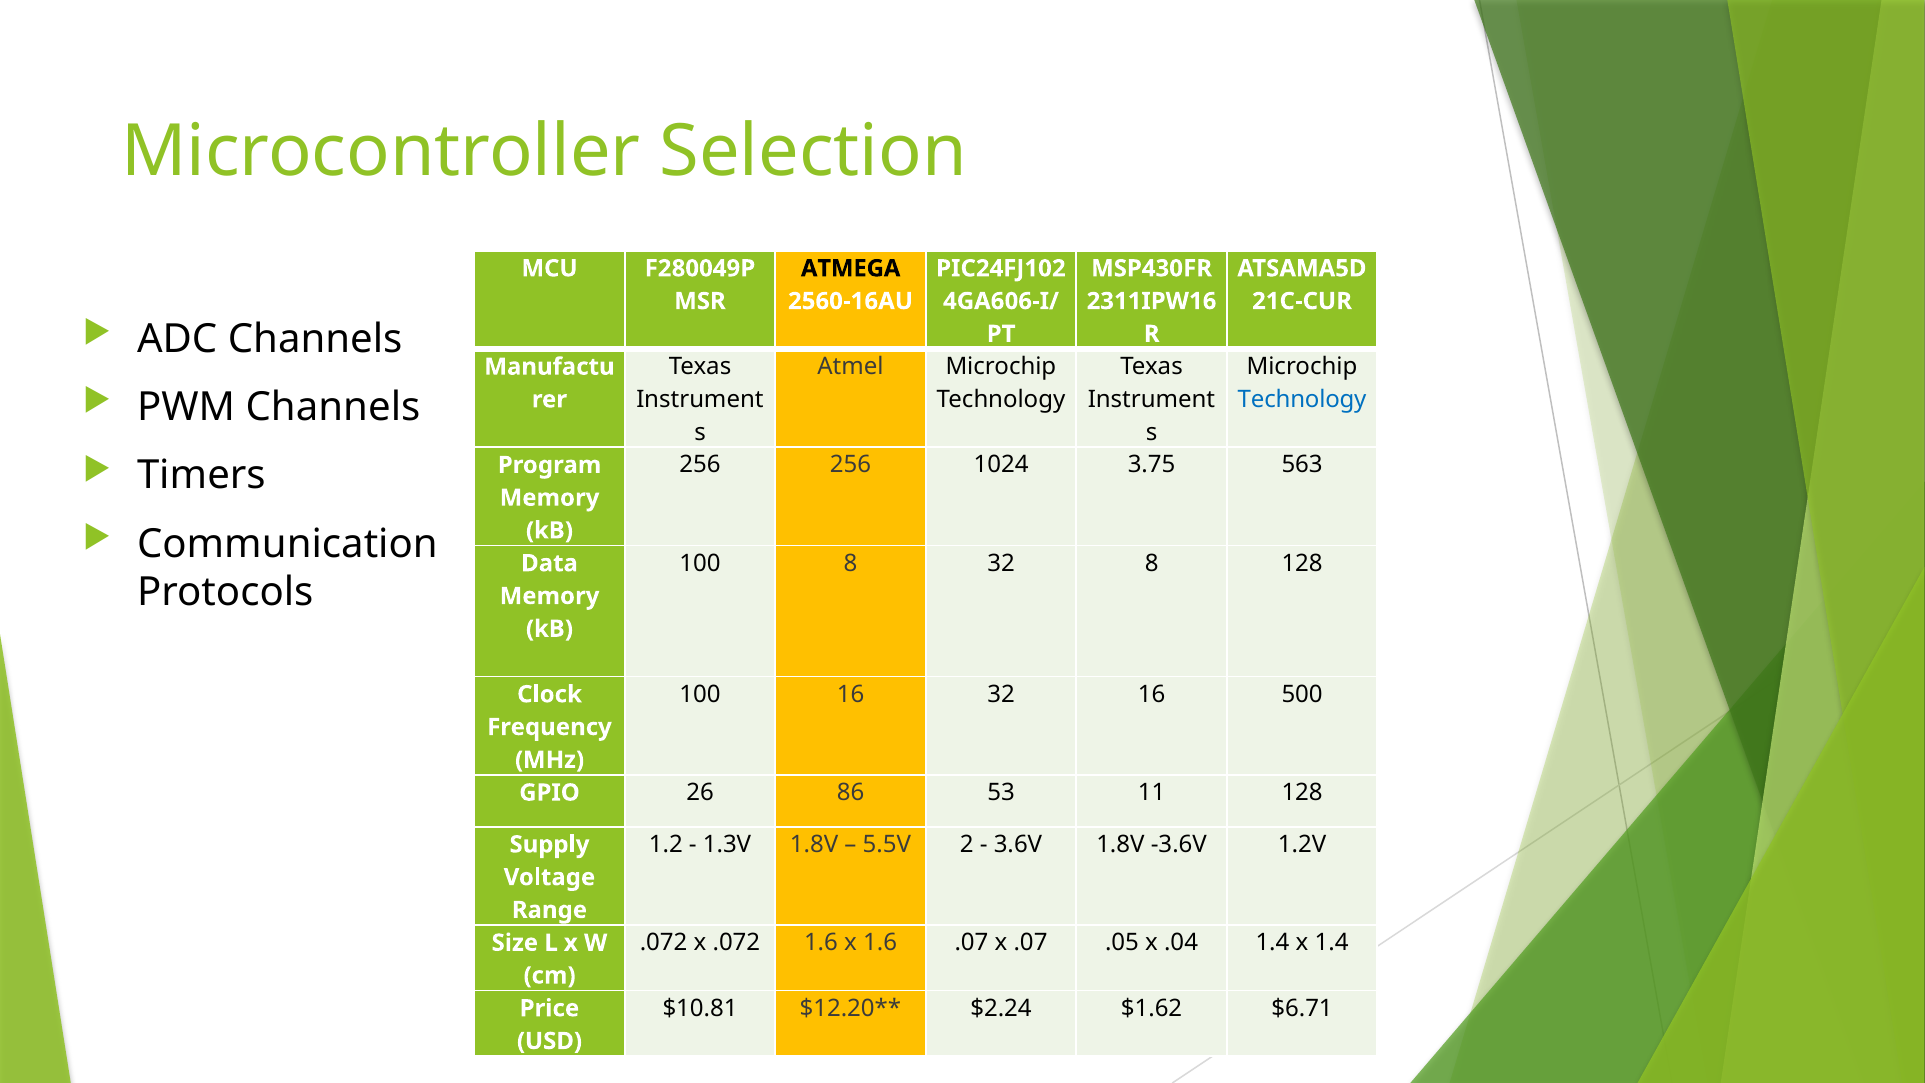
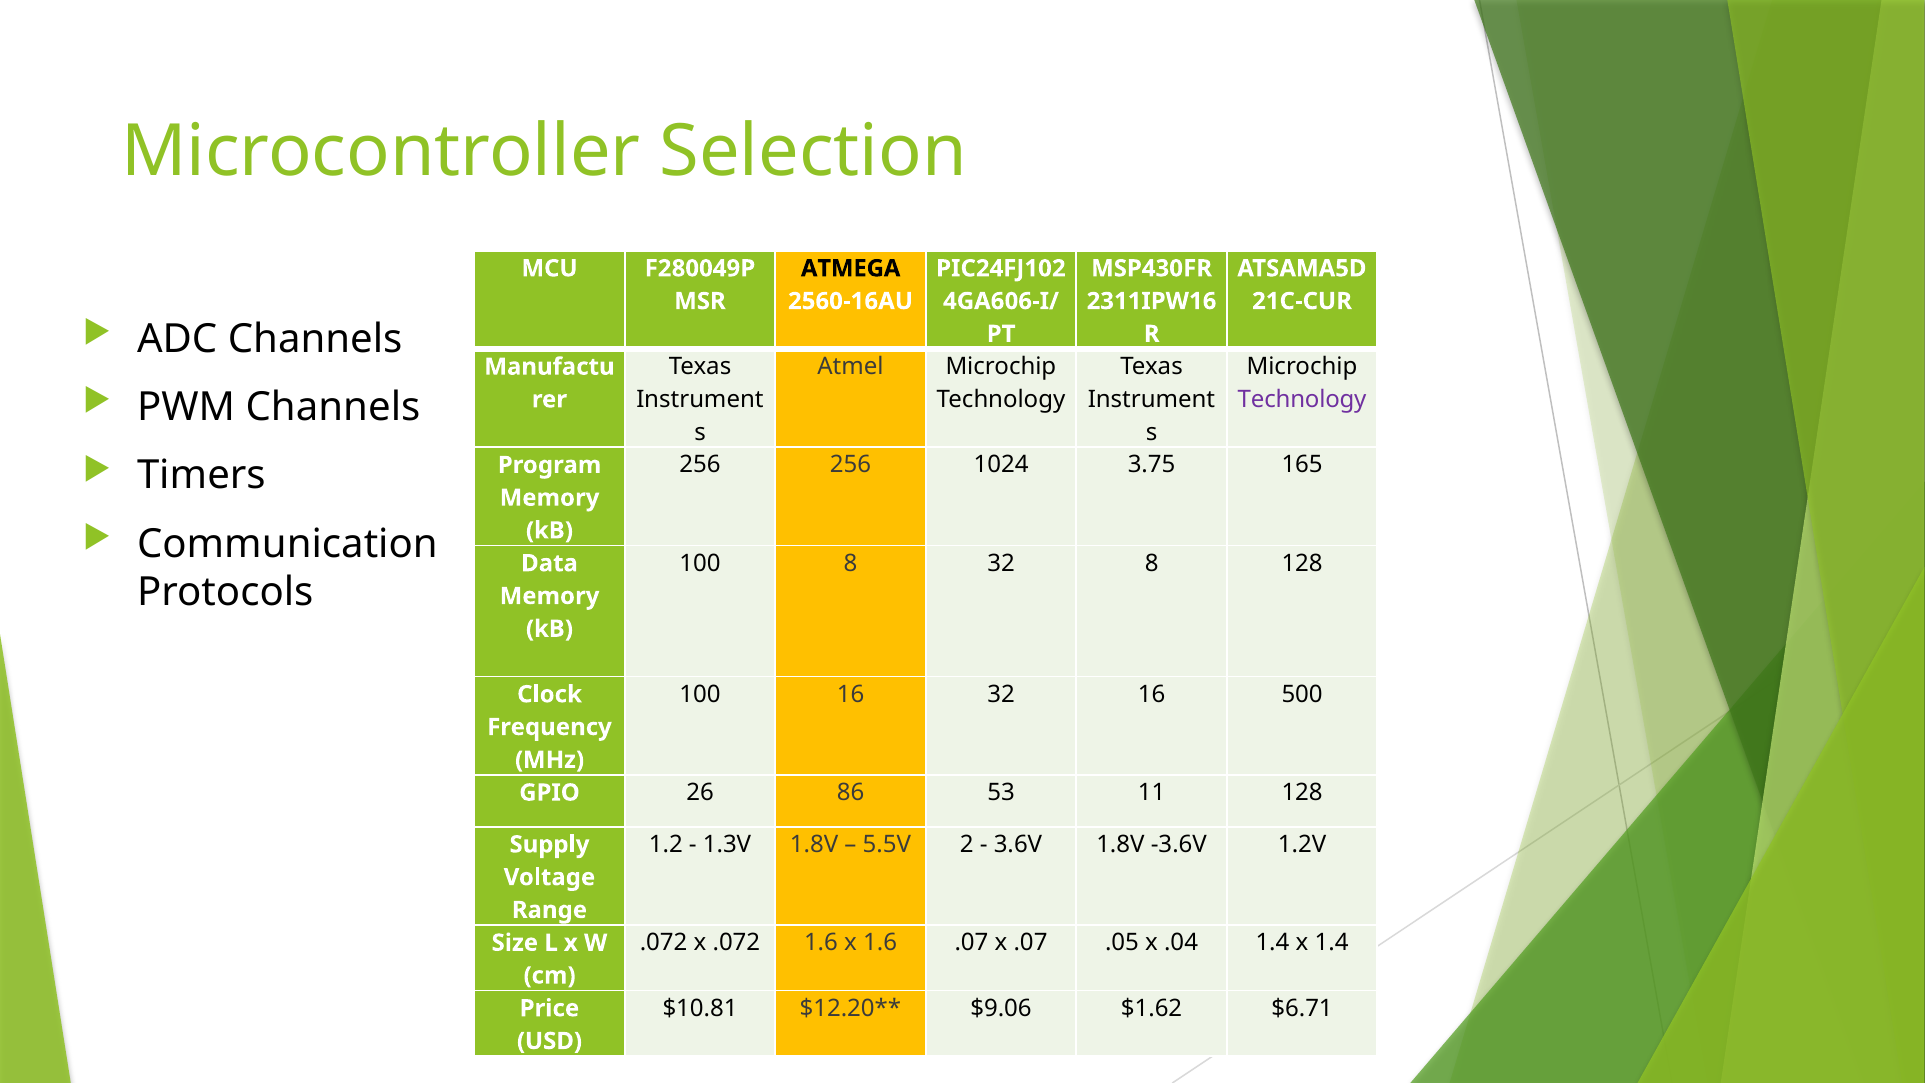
Technology colour: blue -> purple (1302, 399)
563: 563 -> 165 (1302, 465)
$2.24: $2.24 -> $9.06 (1001, 1008)
